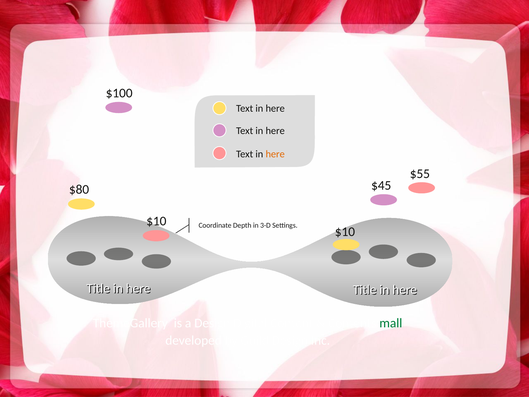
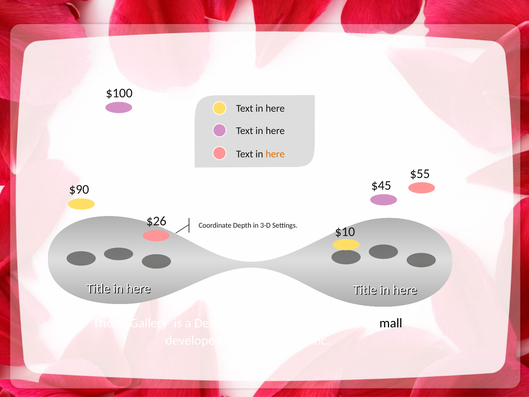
$80: $80 -> $90 (79, 189)
$10: $10 -> $26 (156, 221)
mall colour: green -> black (391, 323)
